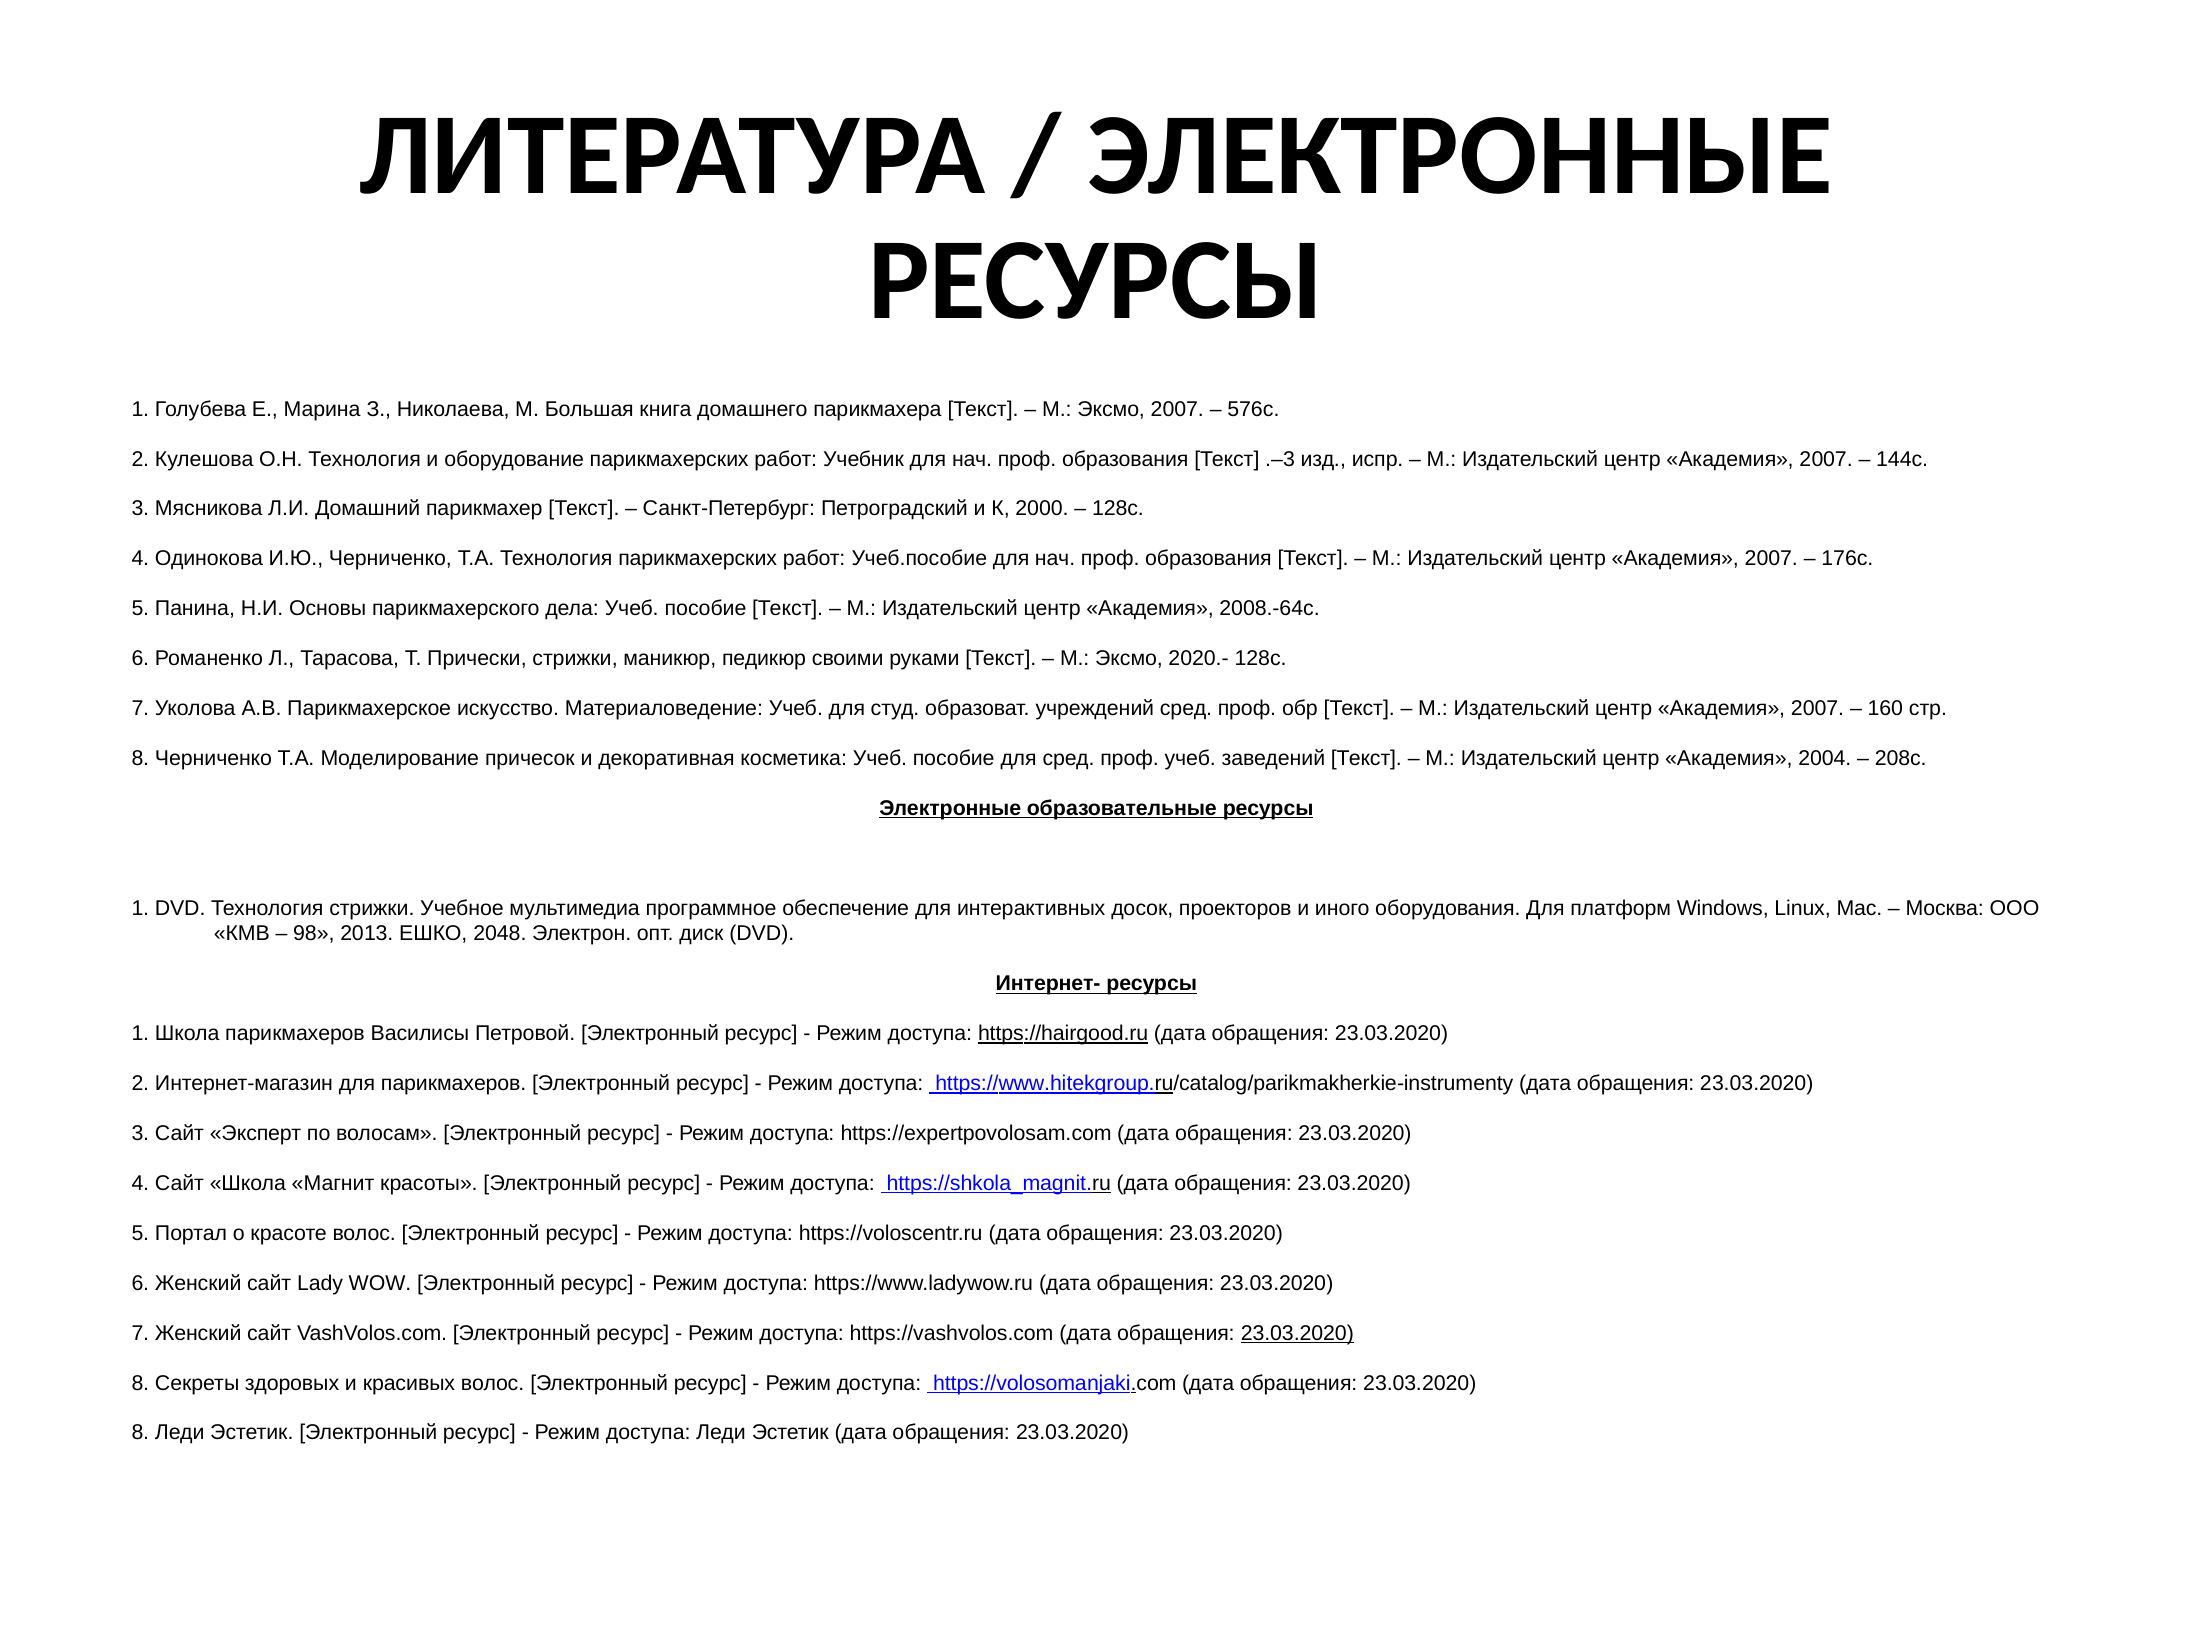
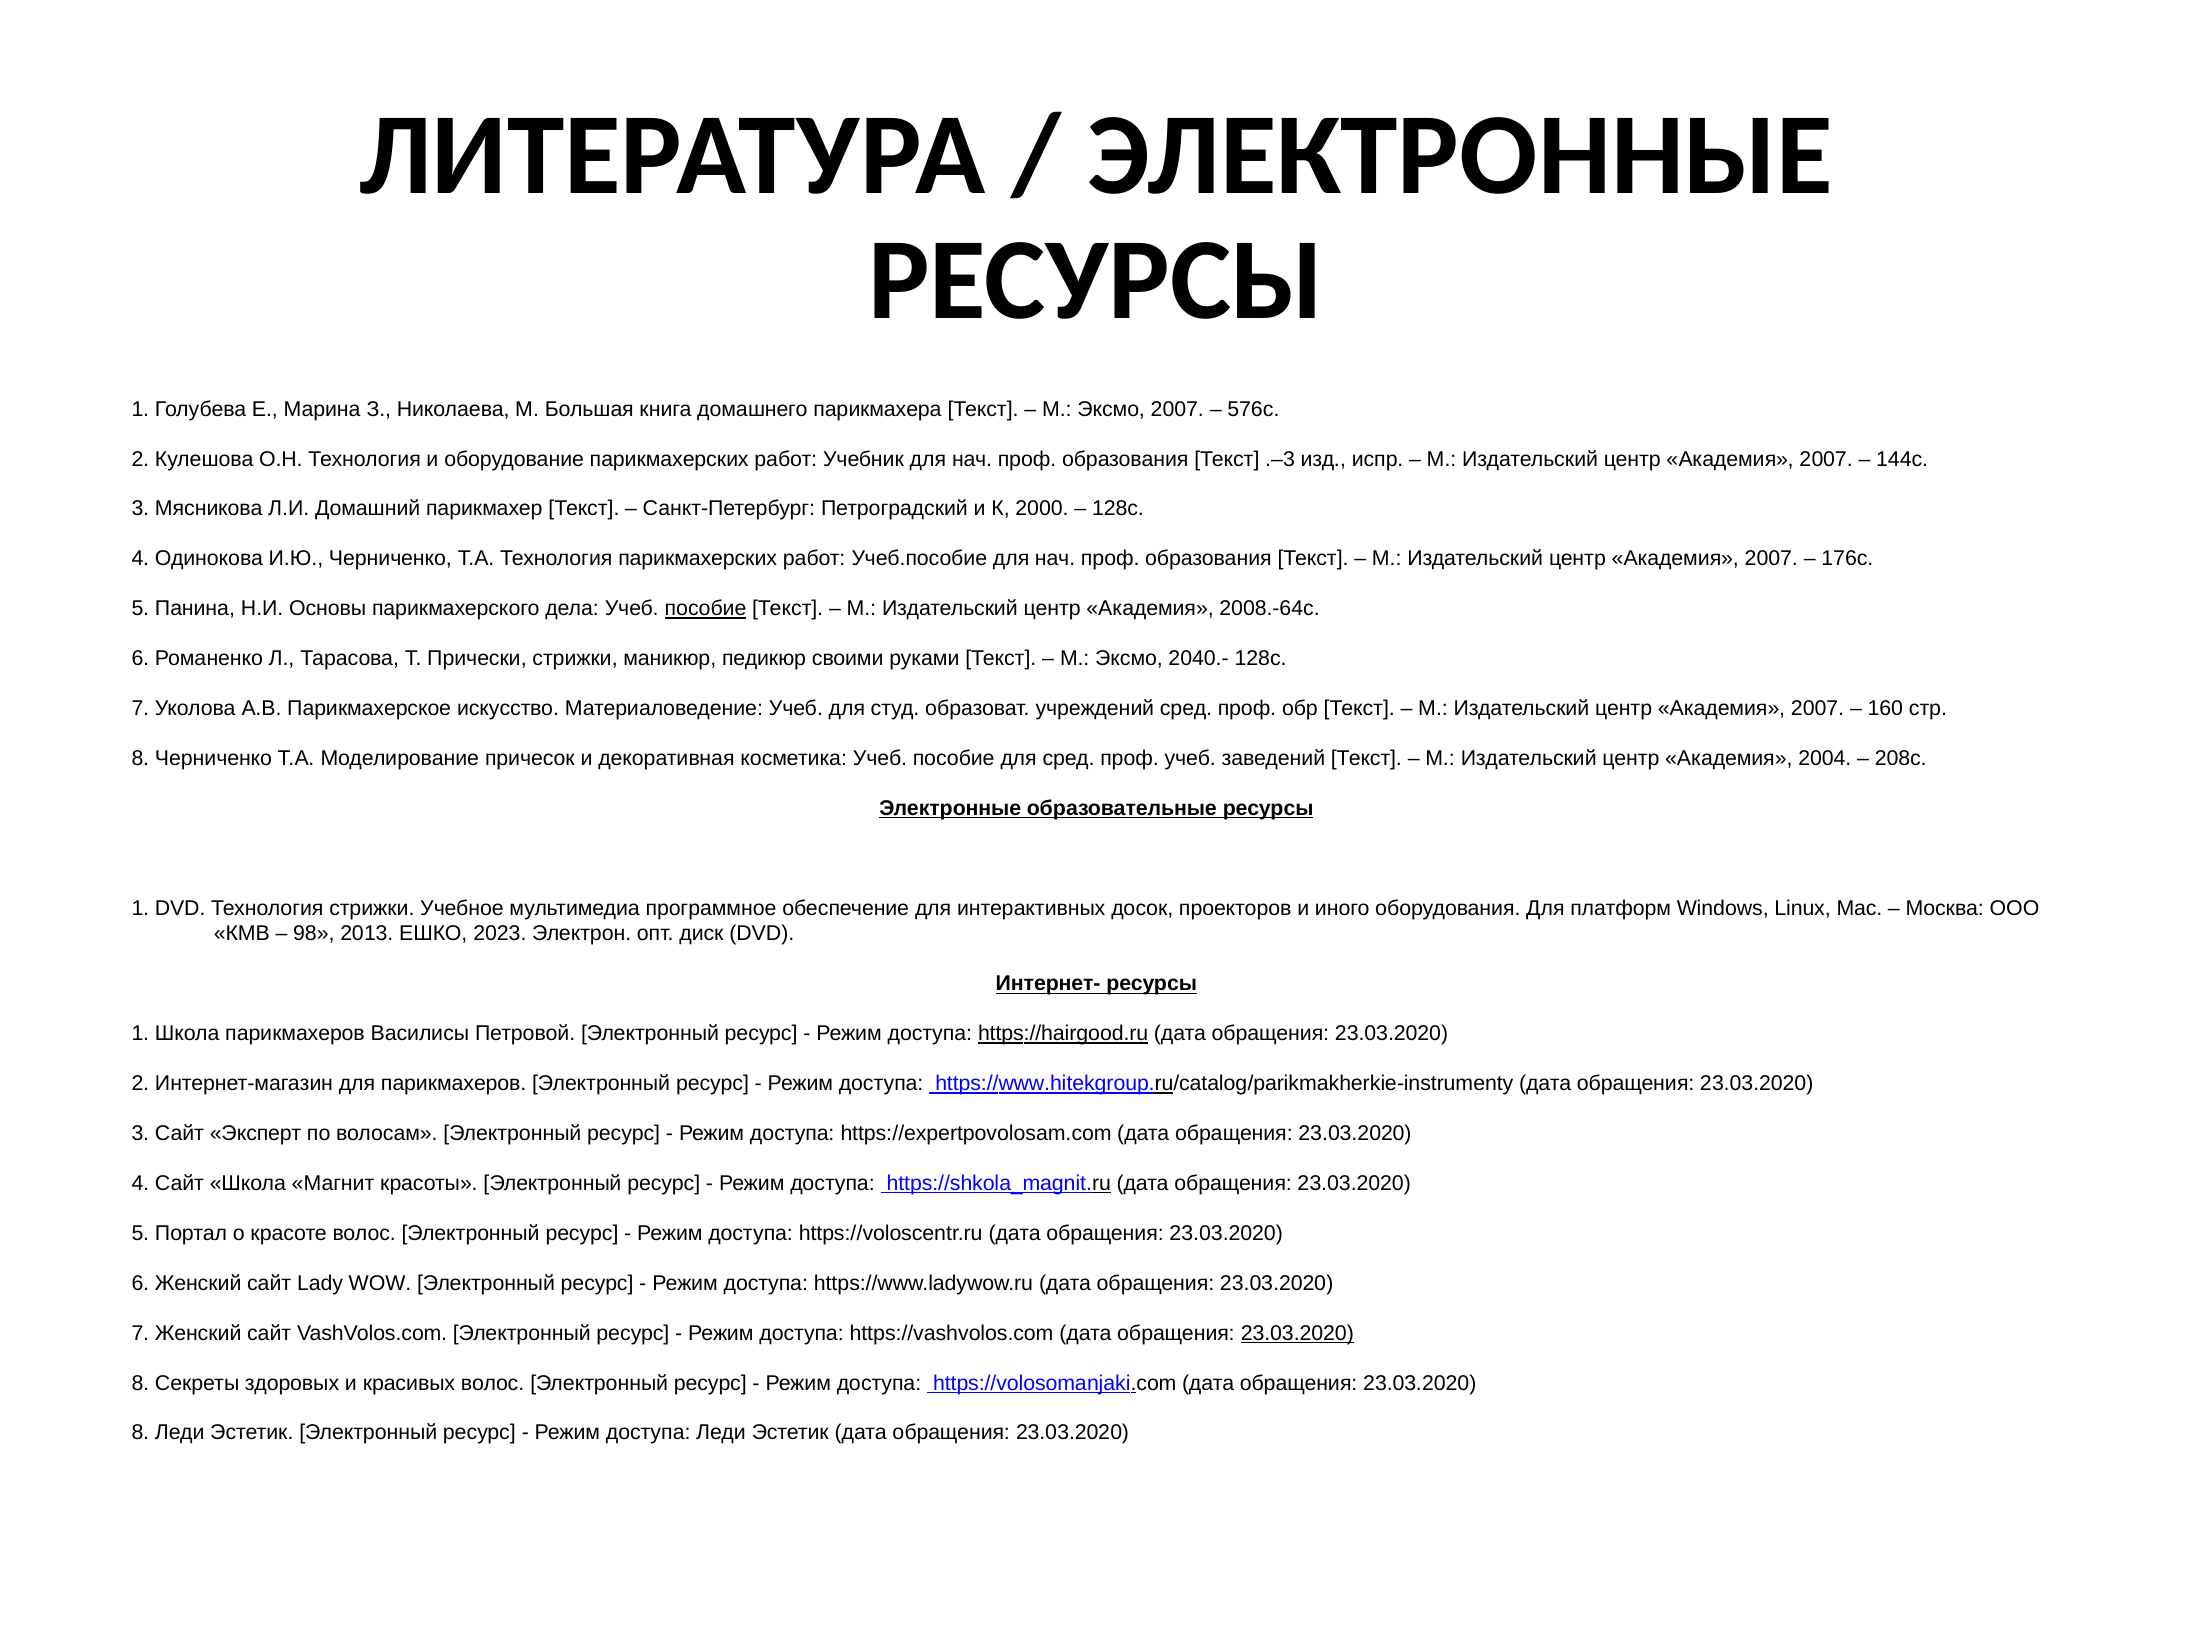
пособие underline: none -> present (706, 609)
2020.-: 2020.- -> 2040.- (1199, 659)
2048: 2048 -> 2023 (500, 934)
